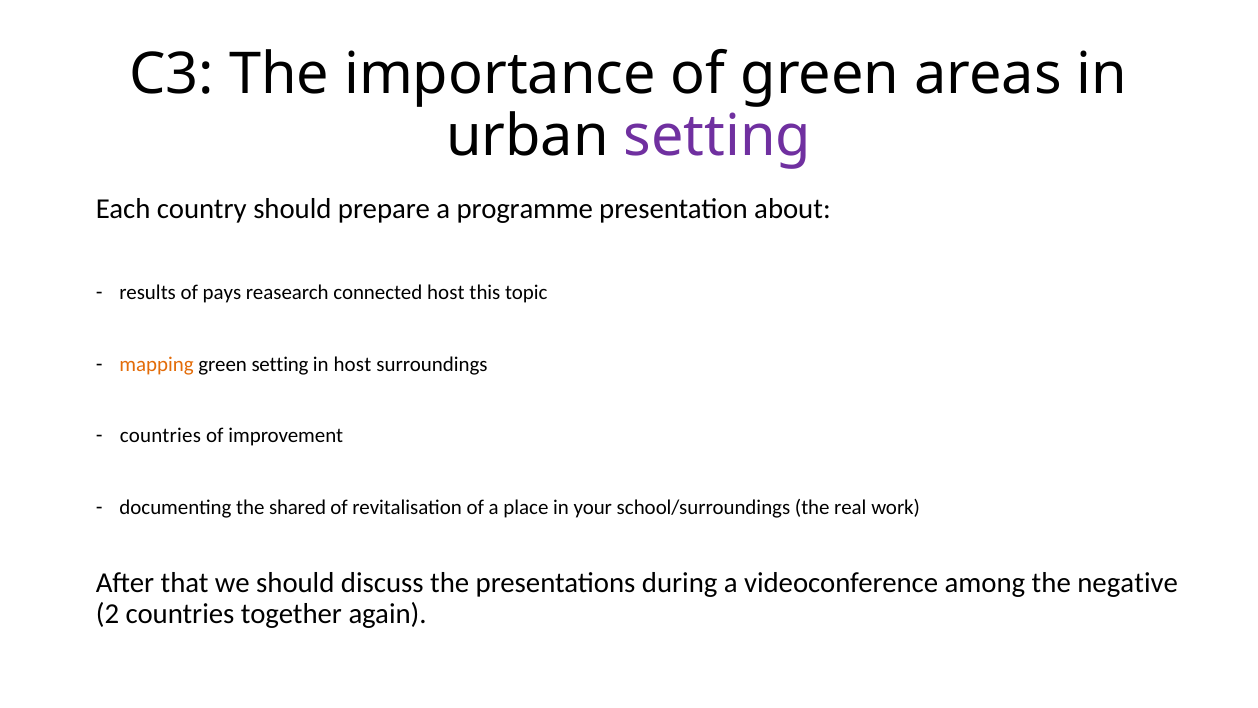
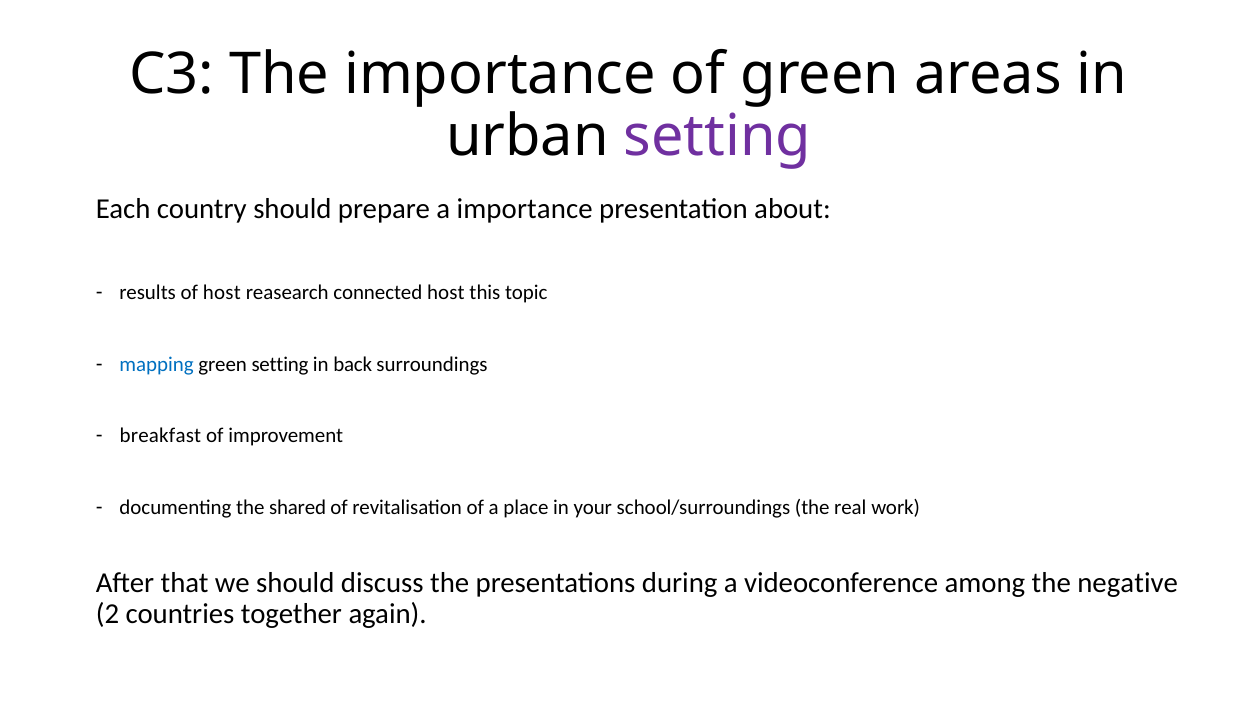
a programme: programme -> importance (525, 208)
of pays: pays -> host (222, 293)
mapping colour: orange -> blue (157, 364)
in host: host -> back (353, 364)
countries: countries -> breakfast (160, 436)
